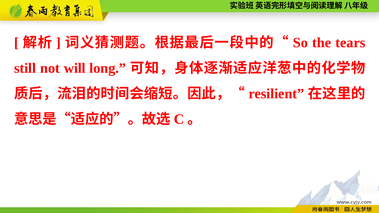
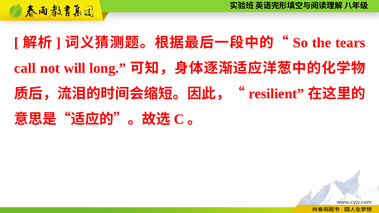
still: still -> call (25, 68)
